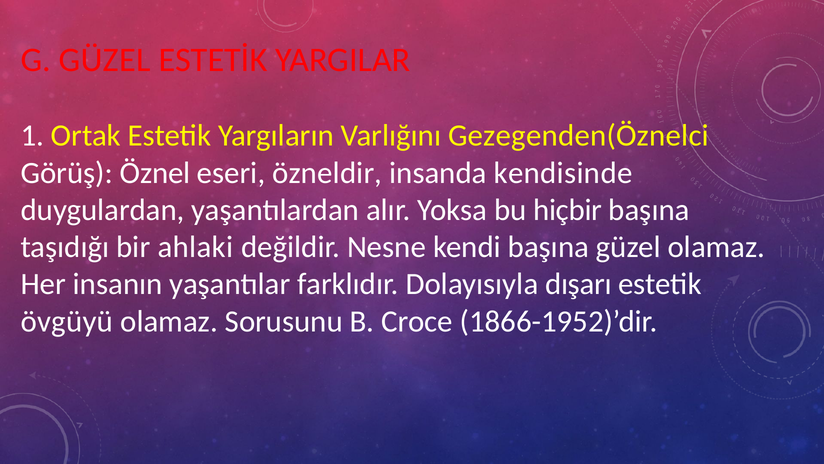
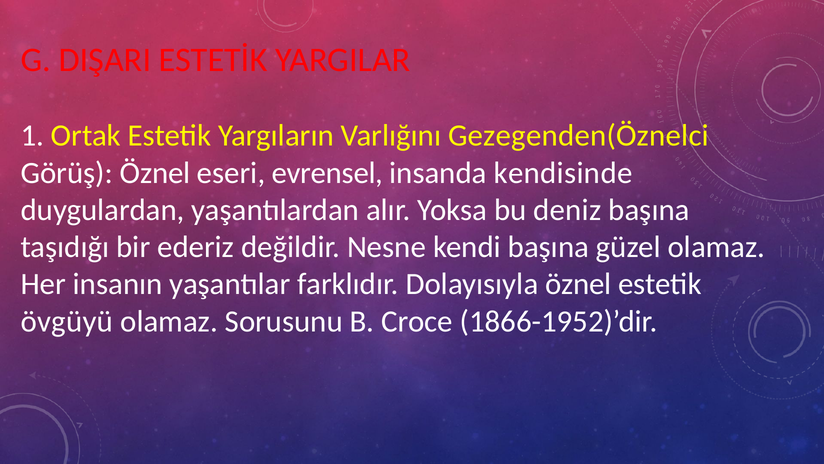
G GÜZEL: GÜZEL -> DIŞARI (105, 60)
özneldir: özneldir -> evrensel (327, 173)
hiçbir: hiçbir -> deniz (567, 210)
ahlaki: ahlaki -> ederiz (196, 247)
Dolayısıyla dışarı: dışarı -> öznel (578, 284)
